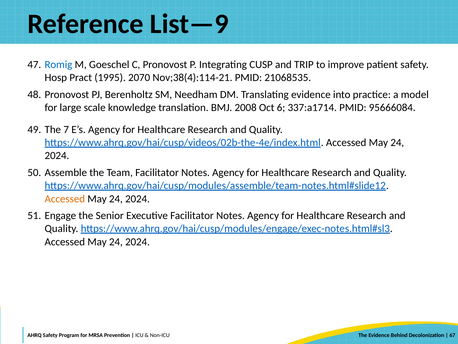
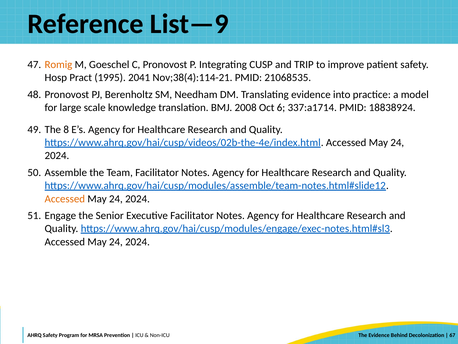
Romig colour: blue -> orange (58, 65)
2070: 2070 -> 2041 (139, 78)
95666084: 95666084 -> 18838924 (392, 107)
7: 7 -> 8 (66, 129)
